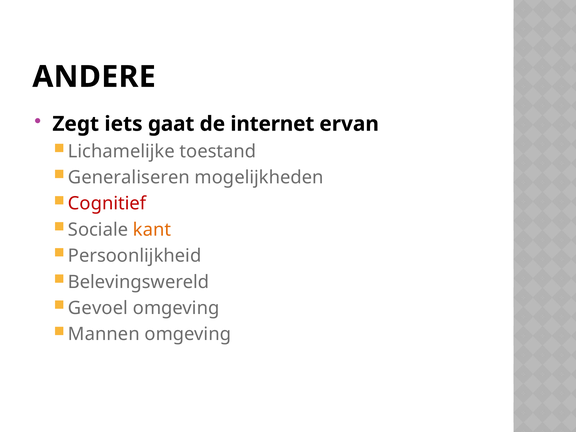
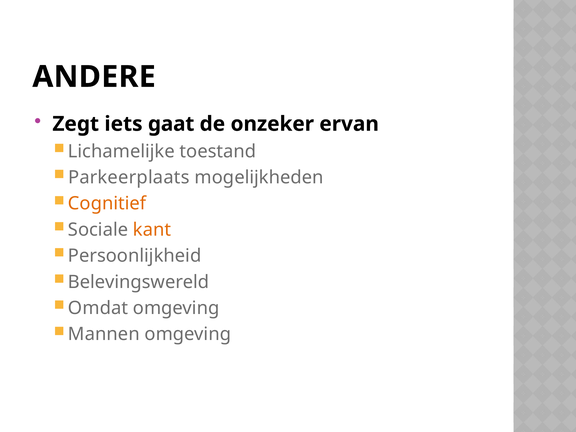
internet: internet -> onzeker (272, 124)
Generaliseren: Generaliseren -> Parkeerplaats (129, 177)
Cognitief colour: red -> orange (107, 204)
Gevoel: Gevoel -> Omdat (98, 308)
